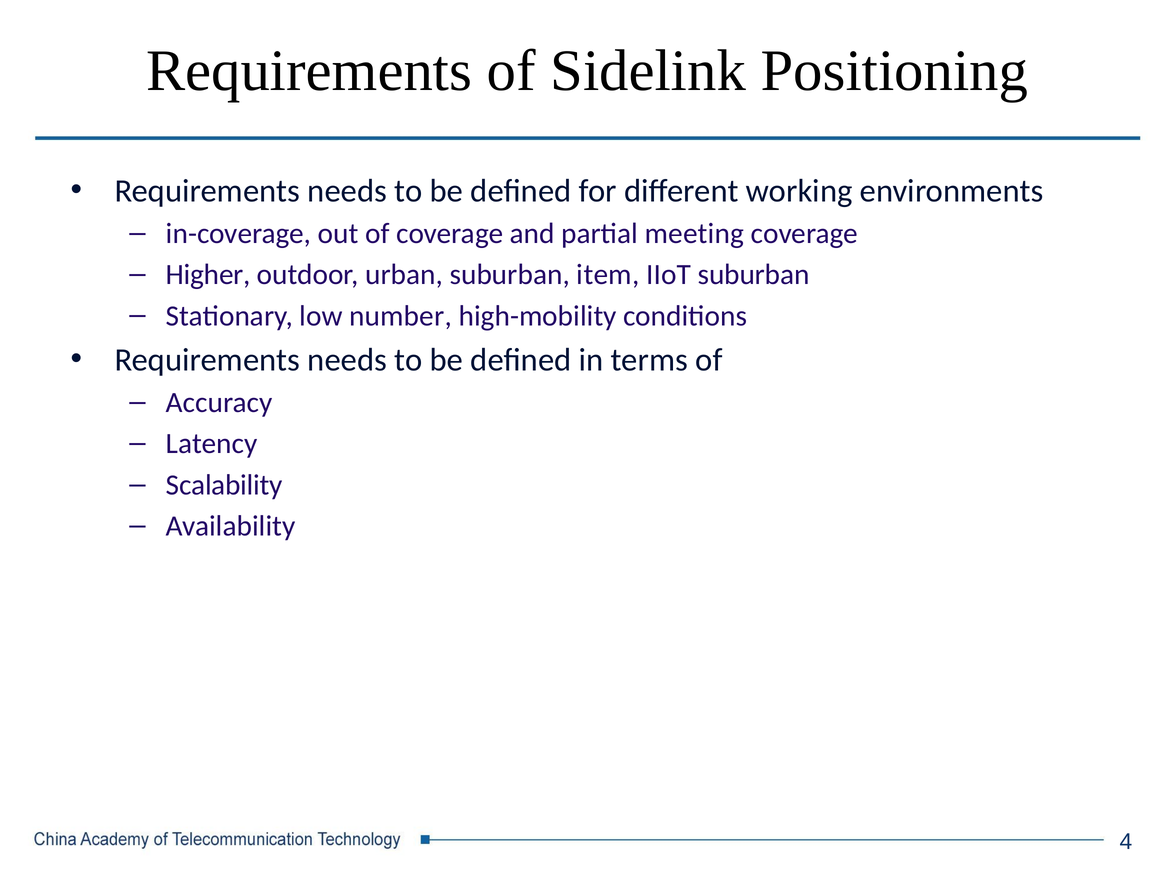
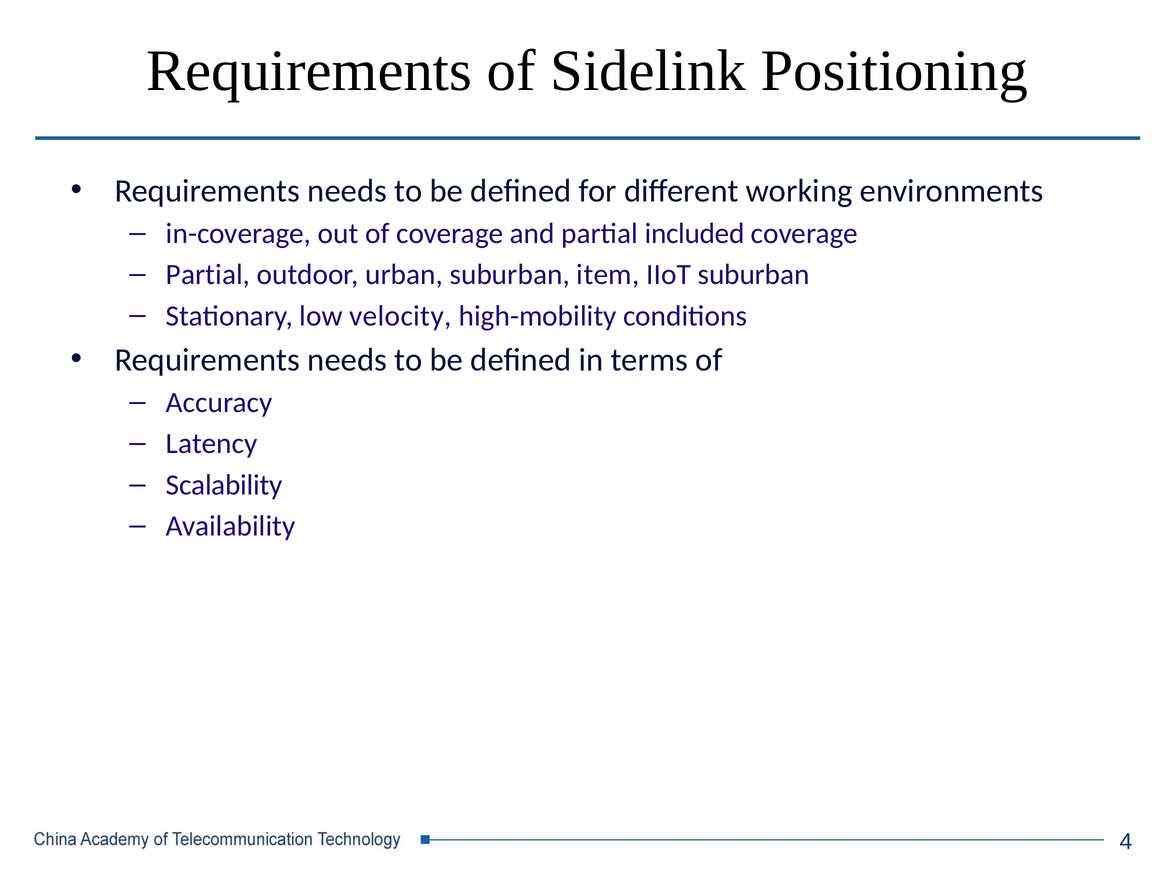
meeting: meeting -> included (695, 234)
Higher: Higher -> Partial (208, 275)
number: number -> velocity (400, 316)
